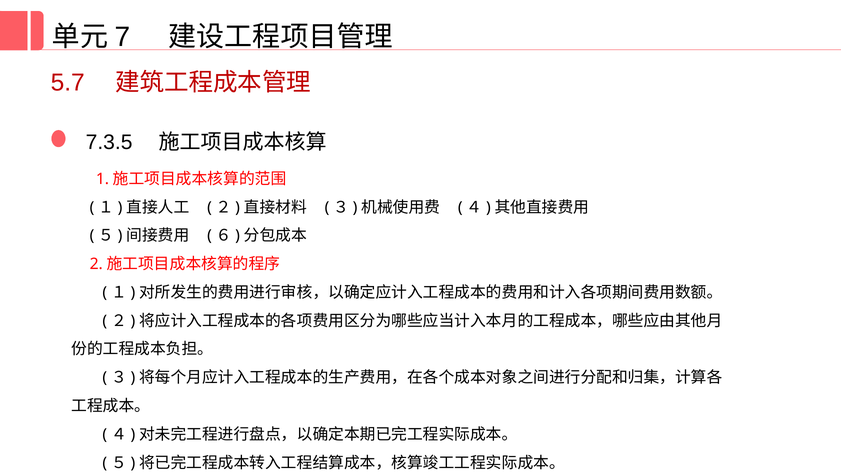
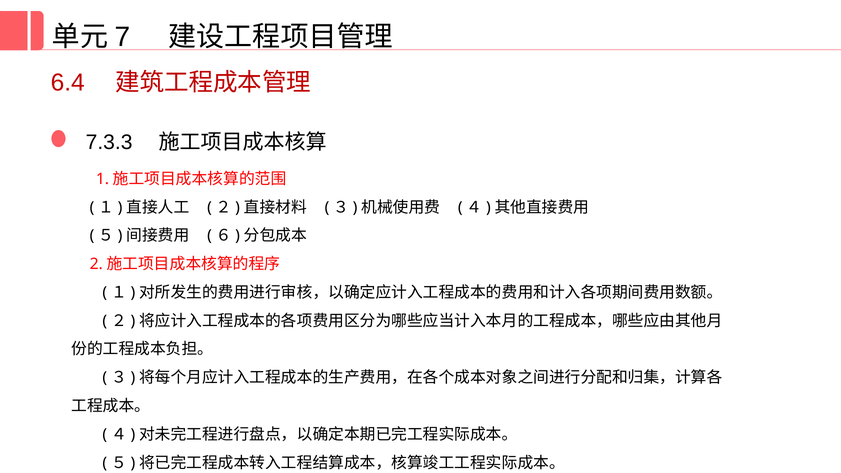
5.7: 5.7 -> 6.4 (68, 82)
7.3.5: 7.3.5 -> 7.3.3 (109, 142)
